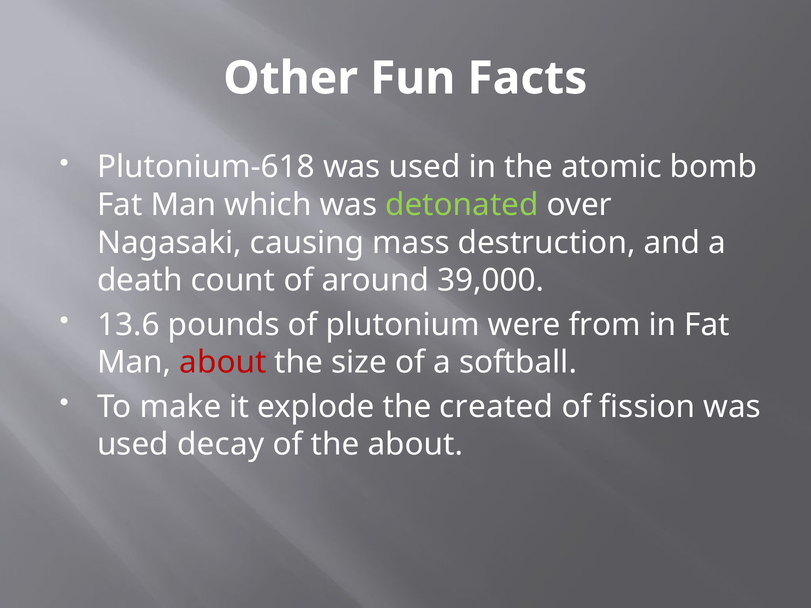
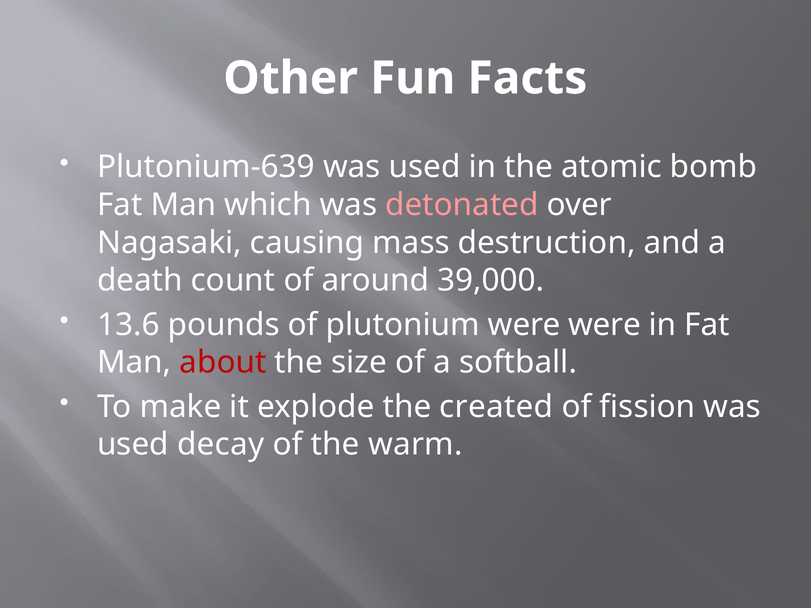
Plutonium-618: Plutonium-618 -> Plutonium-639 (206, 167)
detonated colour: light green -> pink (462, 205)
were from: from -> were (605, 325)
the about: about -> warm (415, 445)
